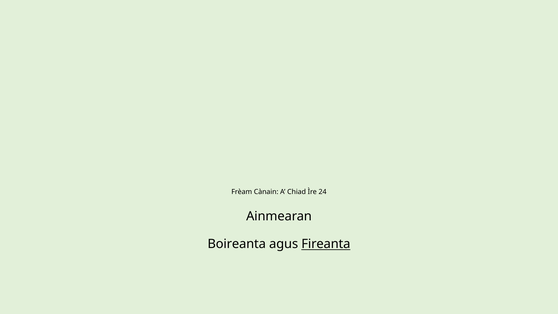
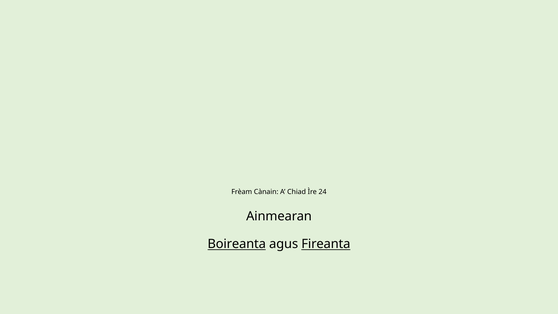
Boireanta underline: none -> present (237, 244)
